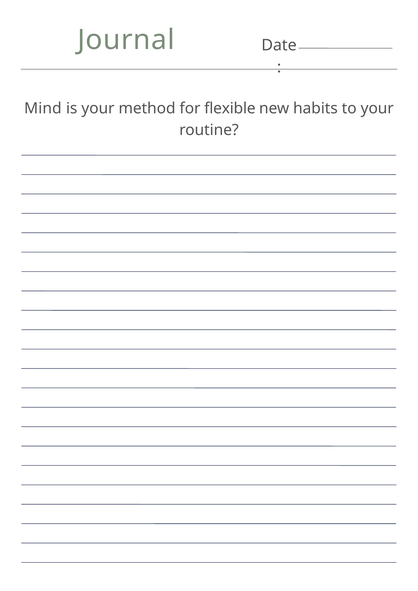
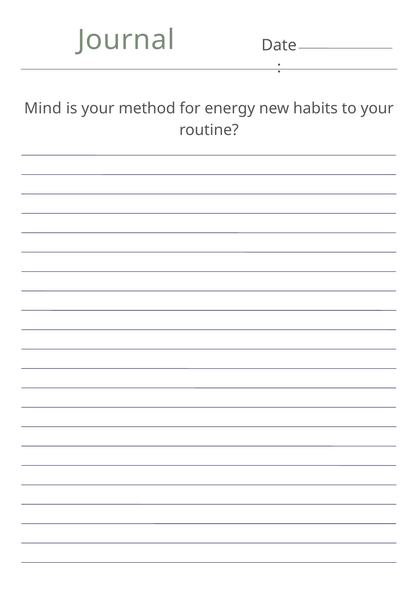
flexible: flexible -> energy (230, 108)
